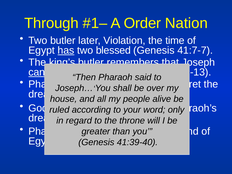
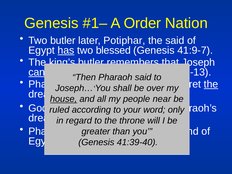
Through: Through -> Genesis (51, 23)
Violation: Violation -> Potiphar (124, 40)
the time: time -> said (175, 40)
41:7-7: 41:7-7 -> 41:9-7 (195, 50)
the underline: none -> present (211, 84)
house underline: none -> present (64, 99)
alive: alive -> near (162, 99)
